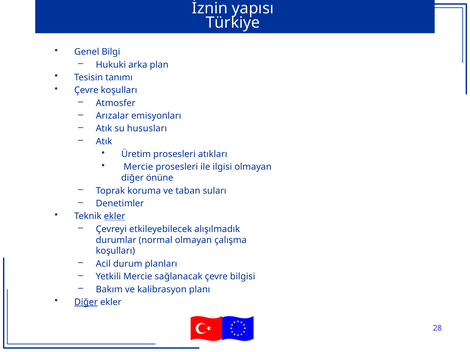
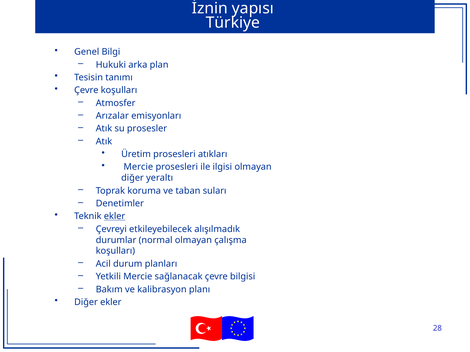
hususları: hususları -> prosesler (147, 129)
önüne: önüne -> yeraltı (160, 178)
Diğer underline: present -> none (86, 303)
